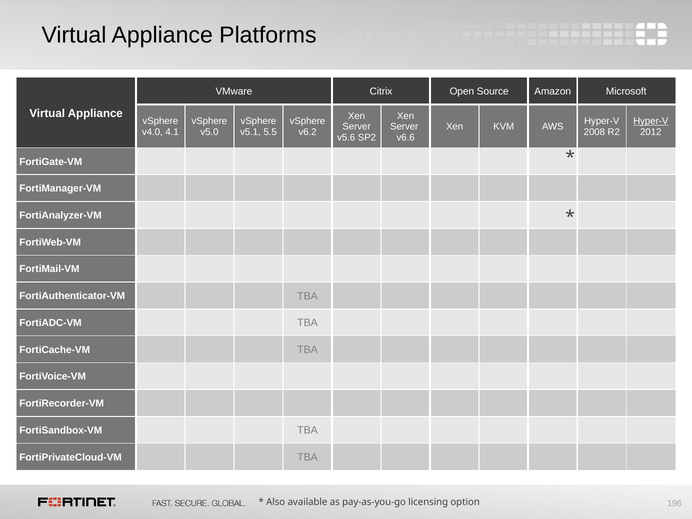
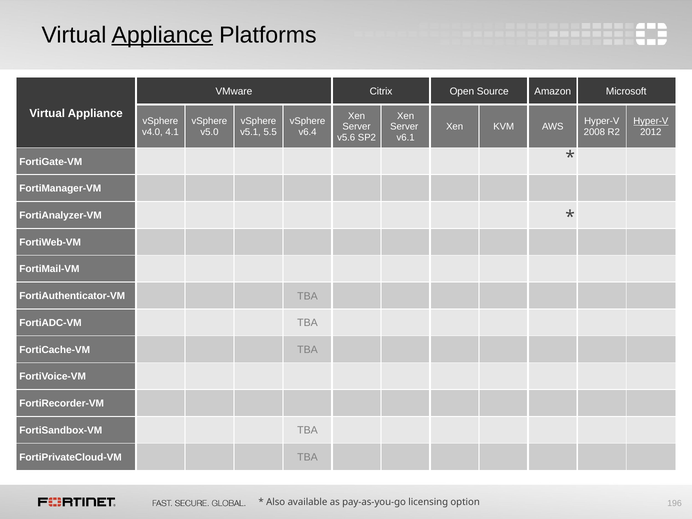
Appliance underline: none -> present (162, 35)
v6.2: v6.2 -> v6.4 (308, 132)
v6.6: v6.6 -> v6.1 (406, 137)
